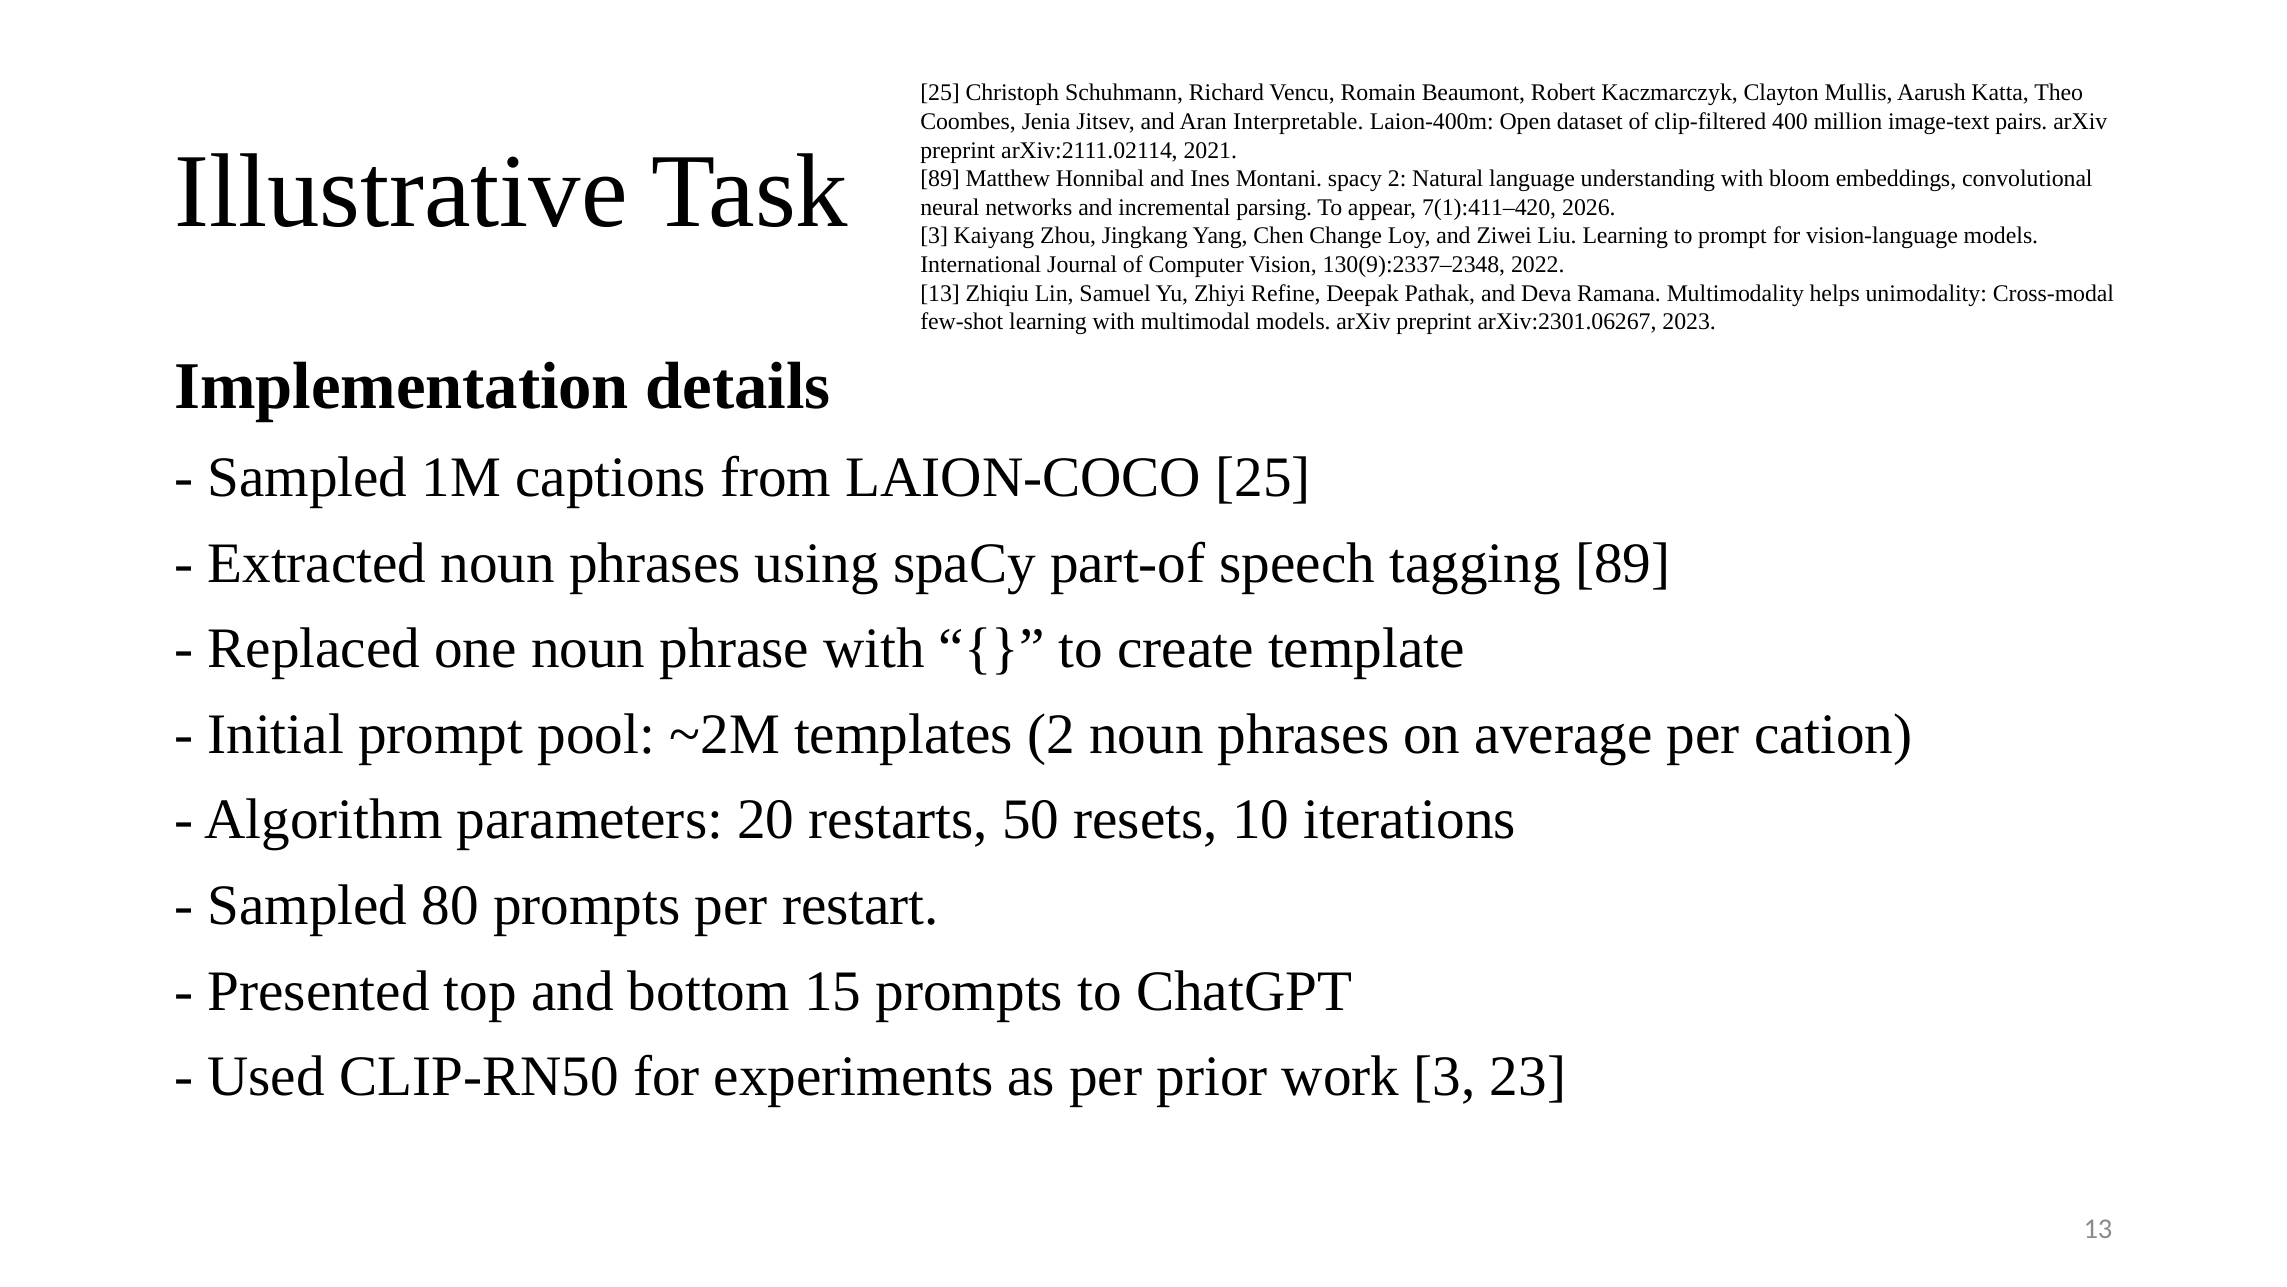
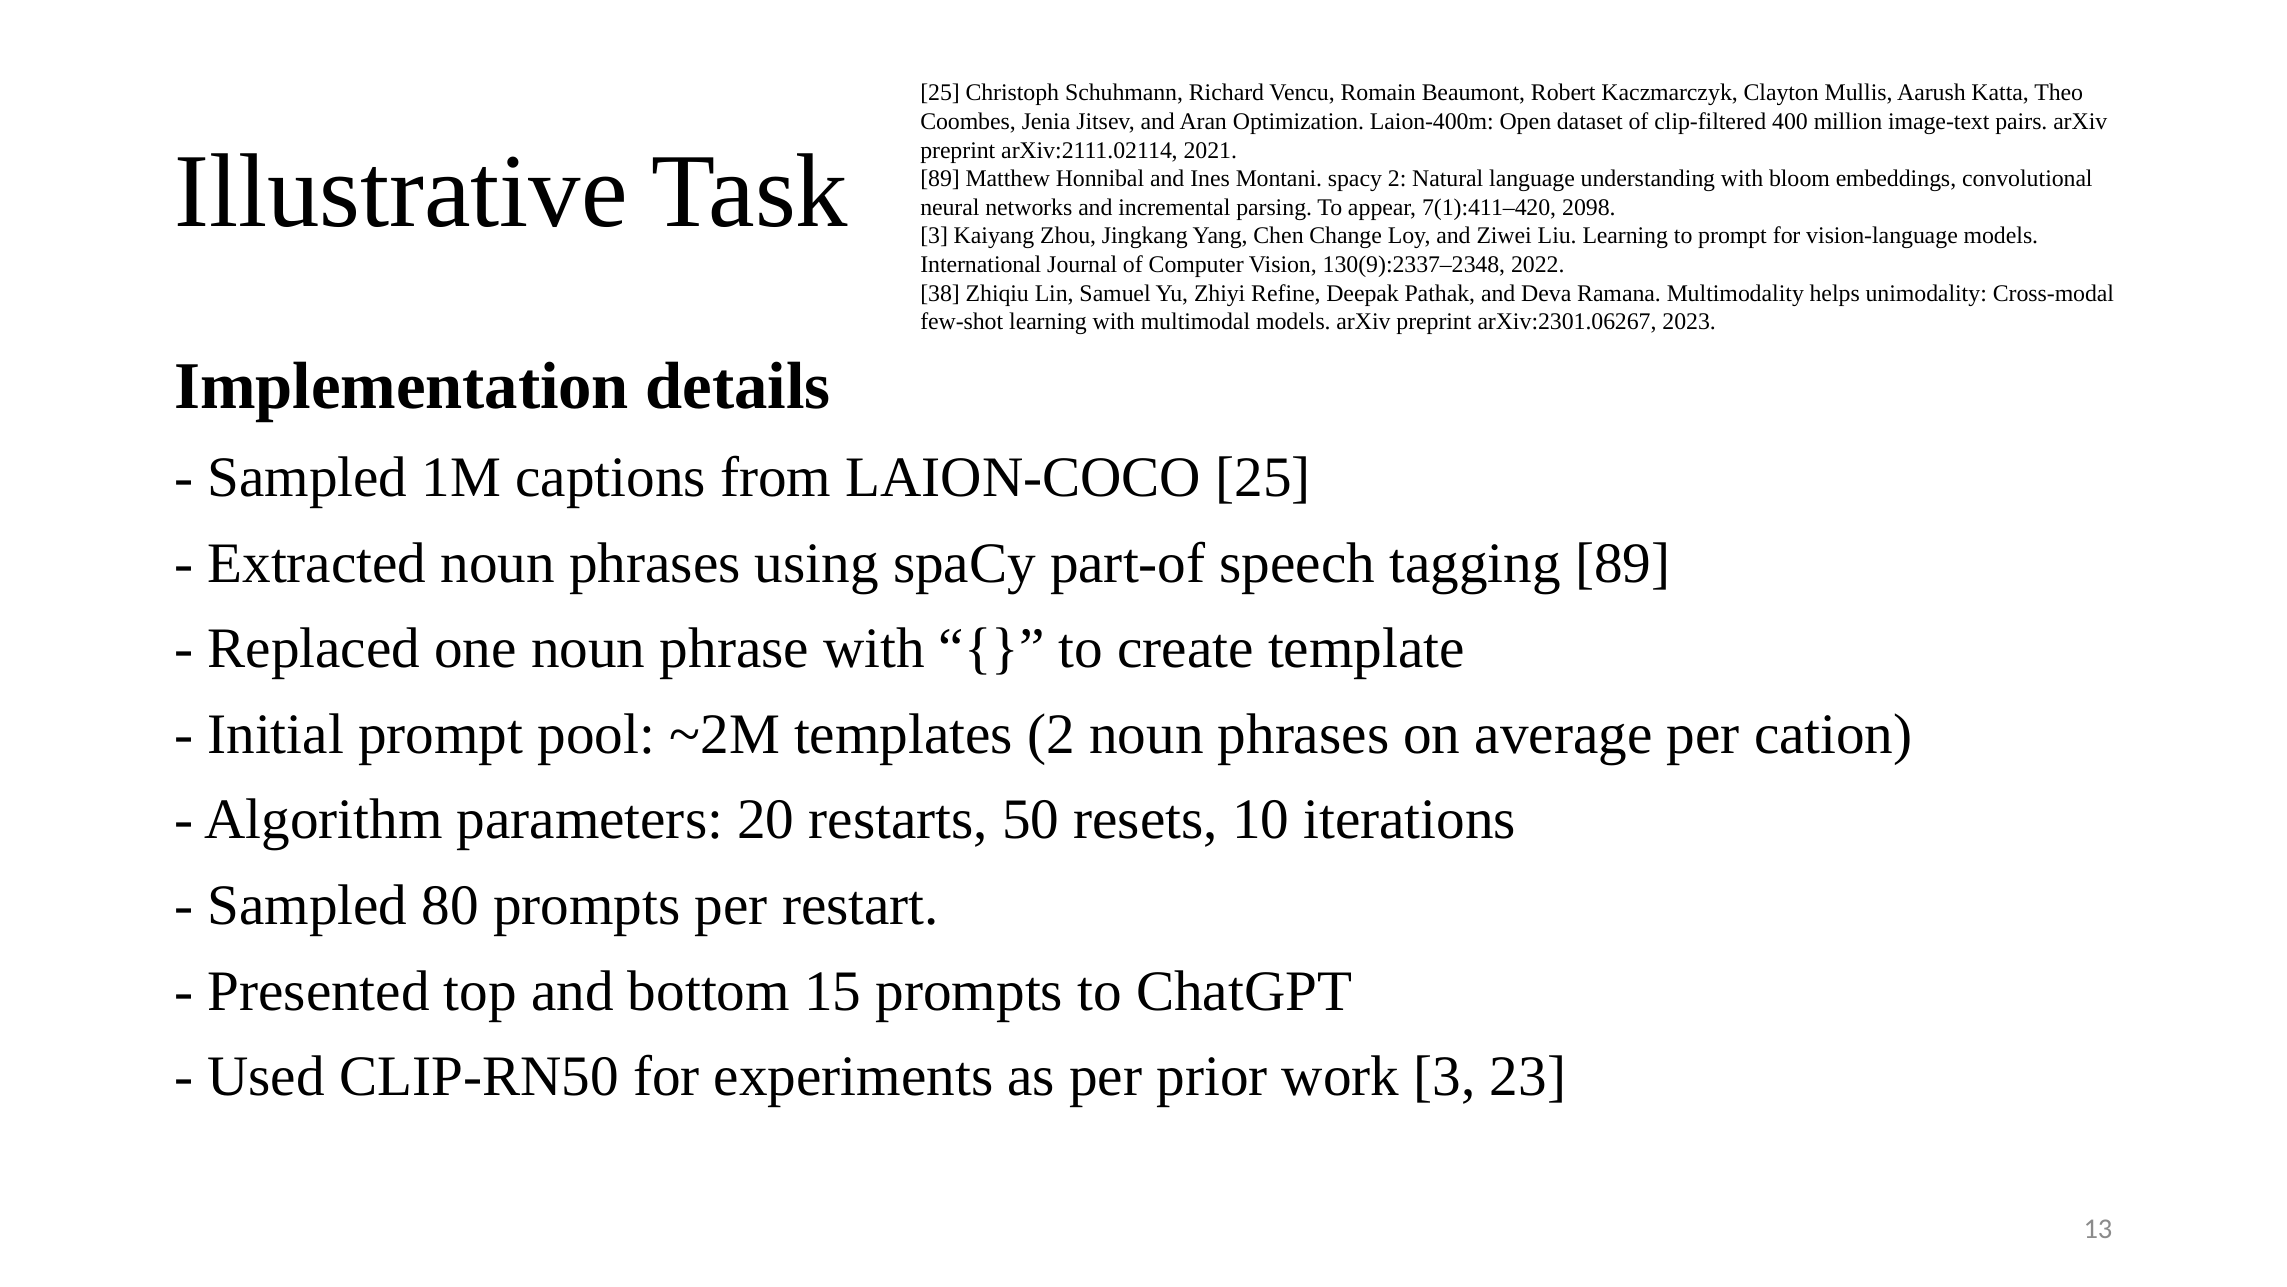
Interpretable: Interpretable -> Optimization (1298, 121)
2026: 2026 -> 2098 (1589, 207)
13: 13 -> 38 (940, 293)
